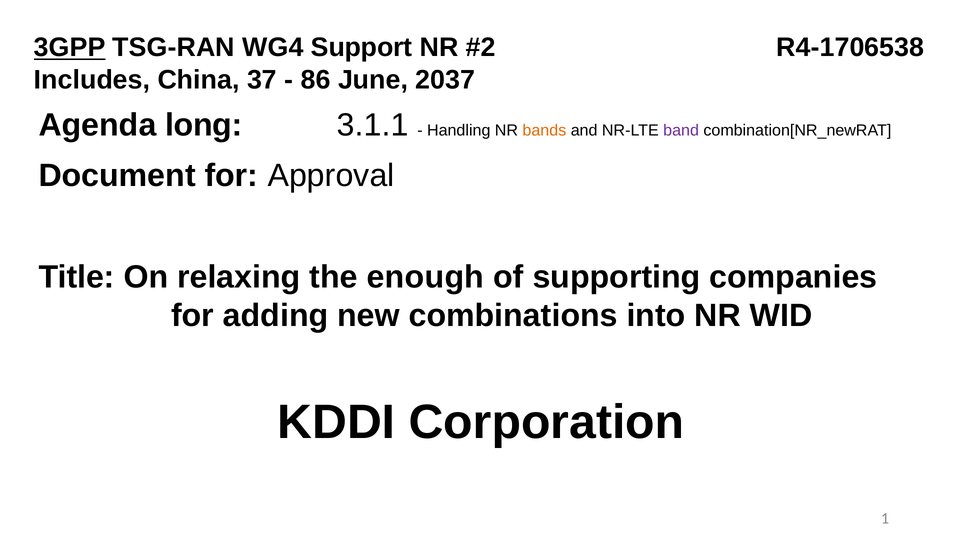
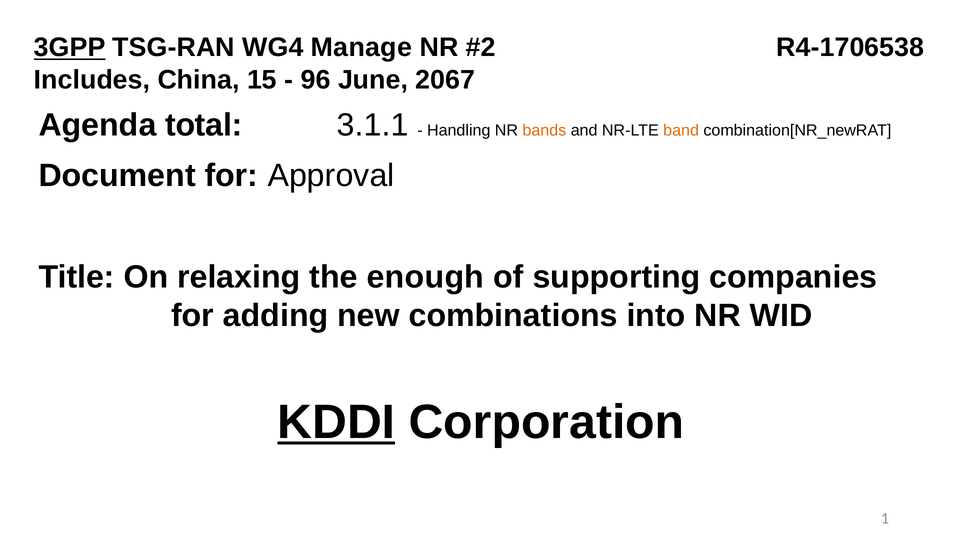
Support: Support -> Manage (361, 48)
37: 37 -> 15 (262, 80)
86: 86 -> 96 (316, 80)
2037: 2037 -> 2067 (445, 80)
long: long -> total (204, 125)
band colour: purple -> orange (681, 130)
KDDI underline: none -> present (336, 422)
